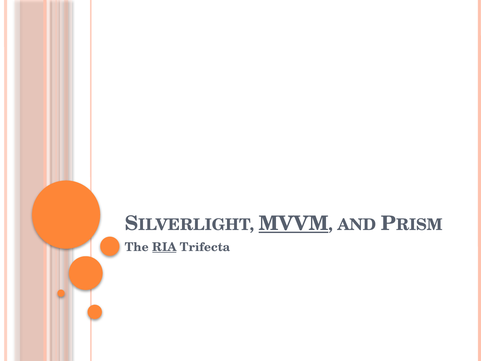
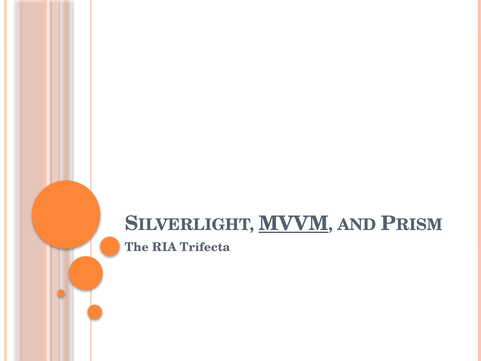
RIA underline: present -> none (164, 247)
